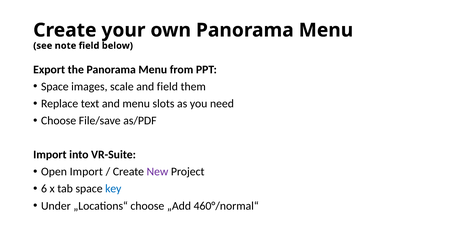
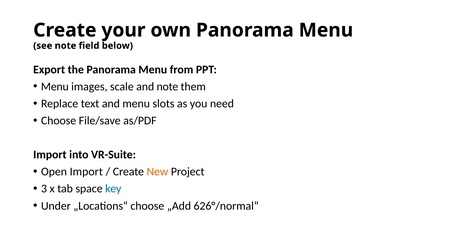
Space: Space -> Menu (55, 86)
and field: field -> note (167, 86)
New colour: purple -> orange (157, 171)
6: 6 -> 3 (44, 188)
460°/normal“: 460°/normal“ -> 626°/normal“ (226, 205)
